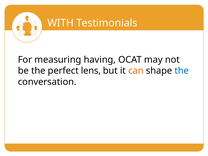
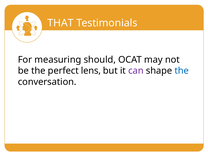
WITH: WITH -> THAT (60, 23)
having: having -> should (100, 60)
can colour: orange -> purple (136, 71)
